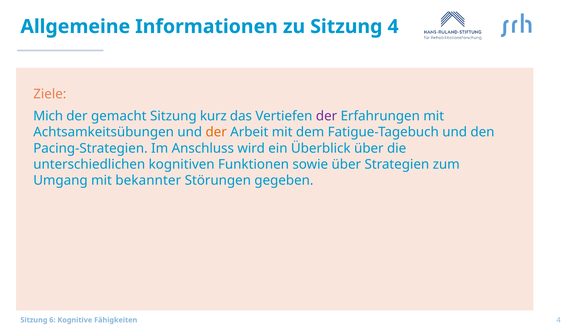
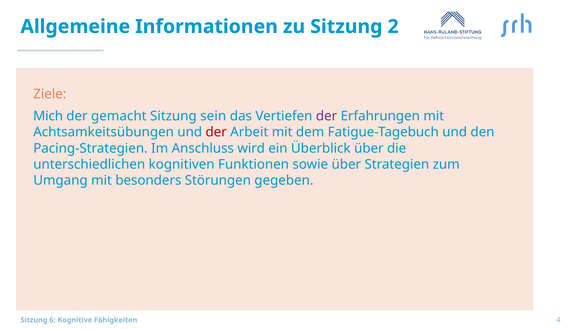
Sitzung 4: 4 -> 2 (393, 27)
kurz: kurz -> sein (213, 116)
der colour: orange -> red (216, 132)
bekannter: bekannter -> besonders (148, 180)
